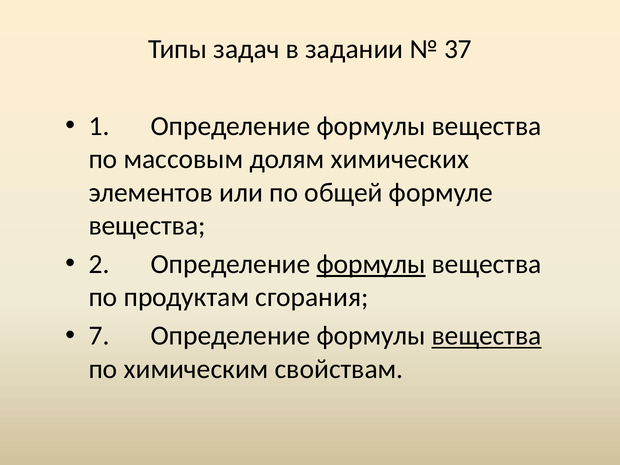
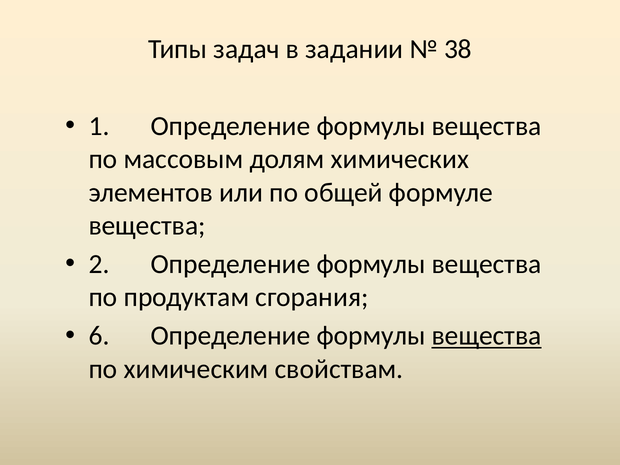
37: 37 -> 38 (458, 49)
формулы underline: present -> none (371, 264)
7: 7 -> 6 (99, 336)
